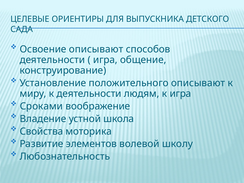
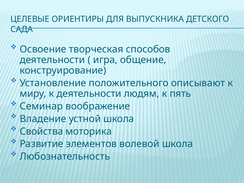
Освоение описывают: описывают -> творческая (96, 49)
к игра: игра -> пять (180, 94)
Сроками: Сроками -> Семинар (41, 106)
волевой школу: школу -> школа (177, 144)
